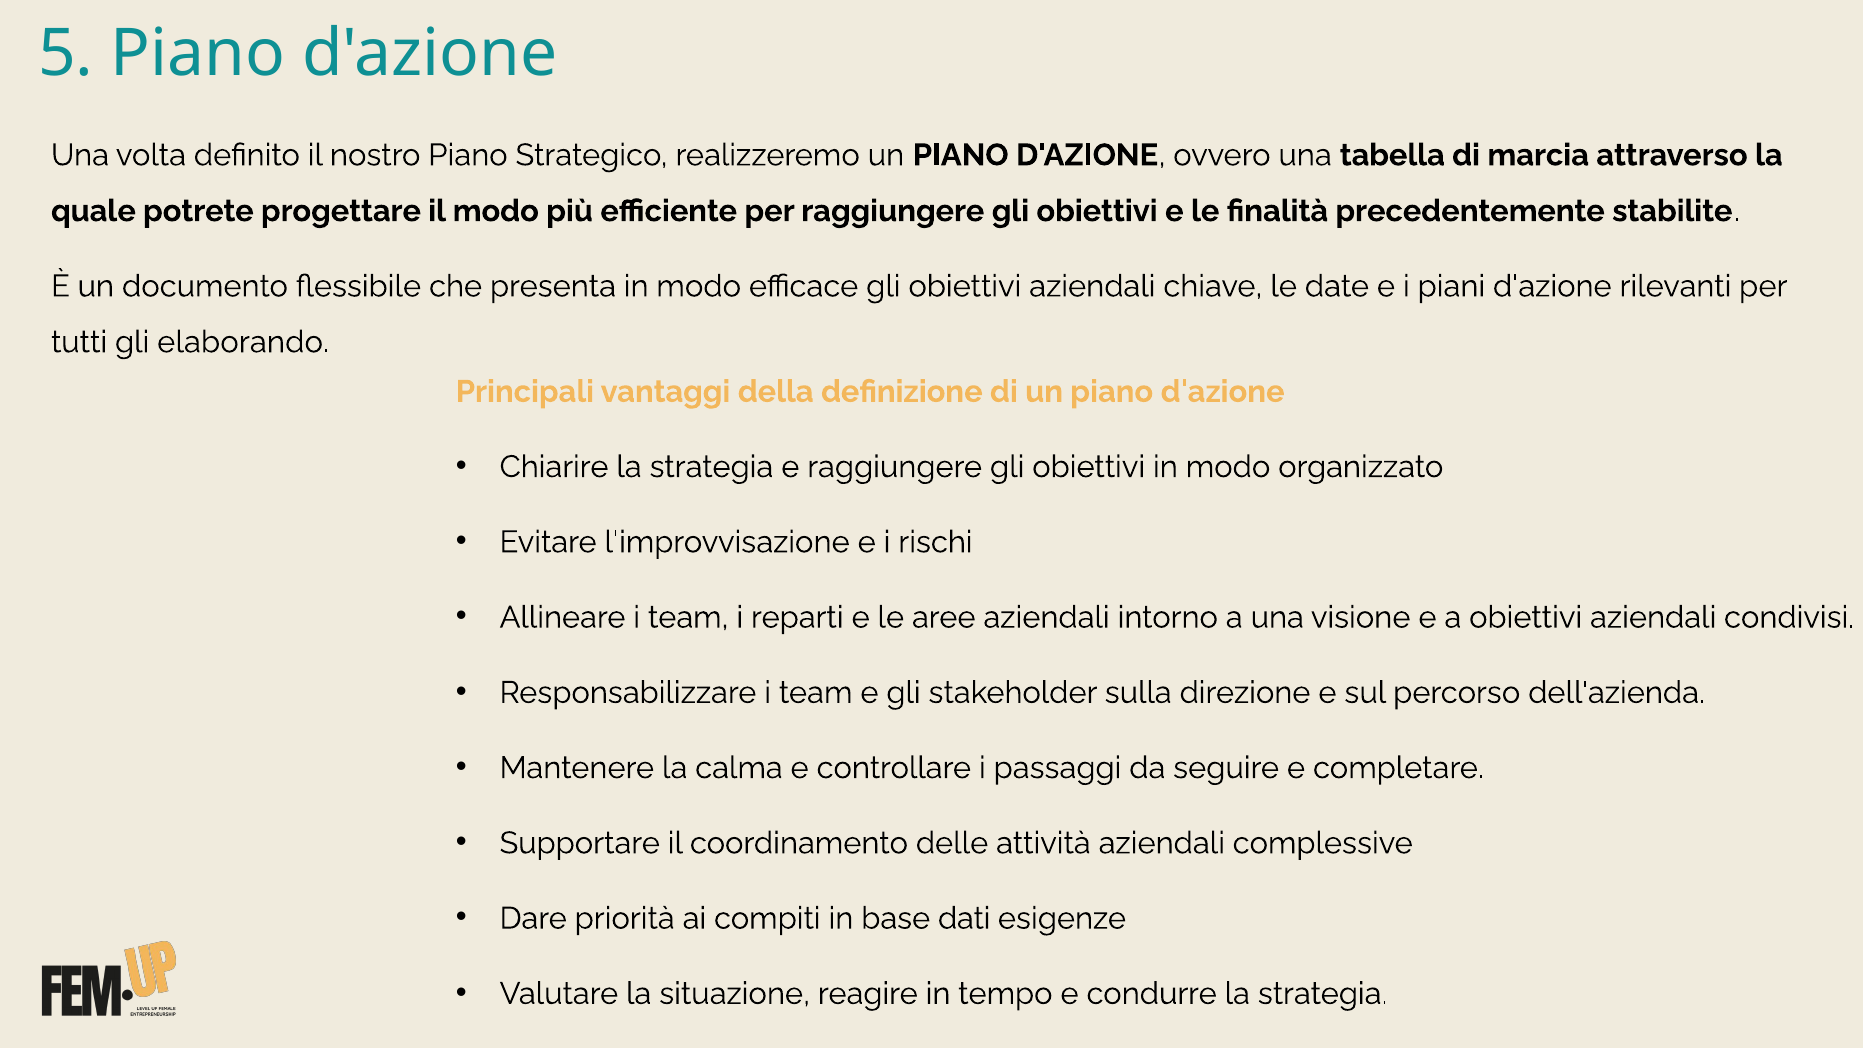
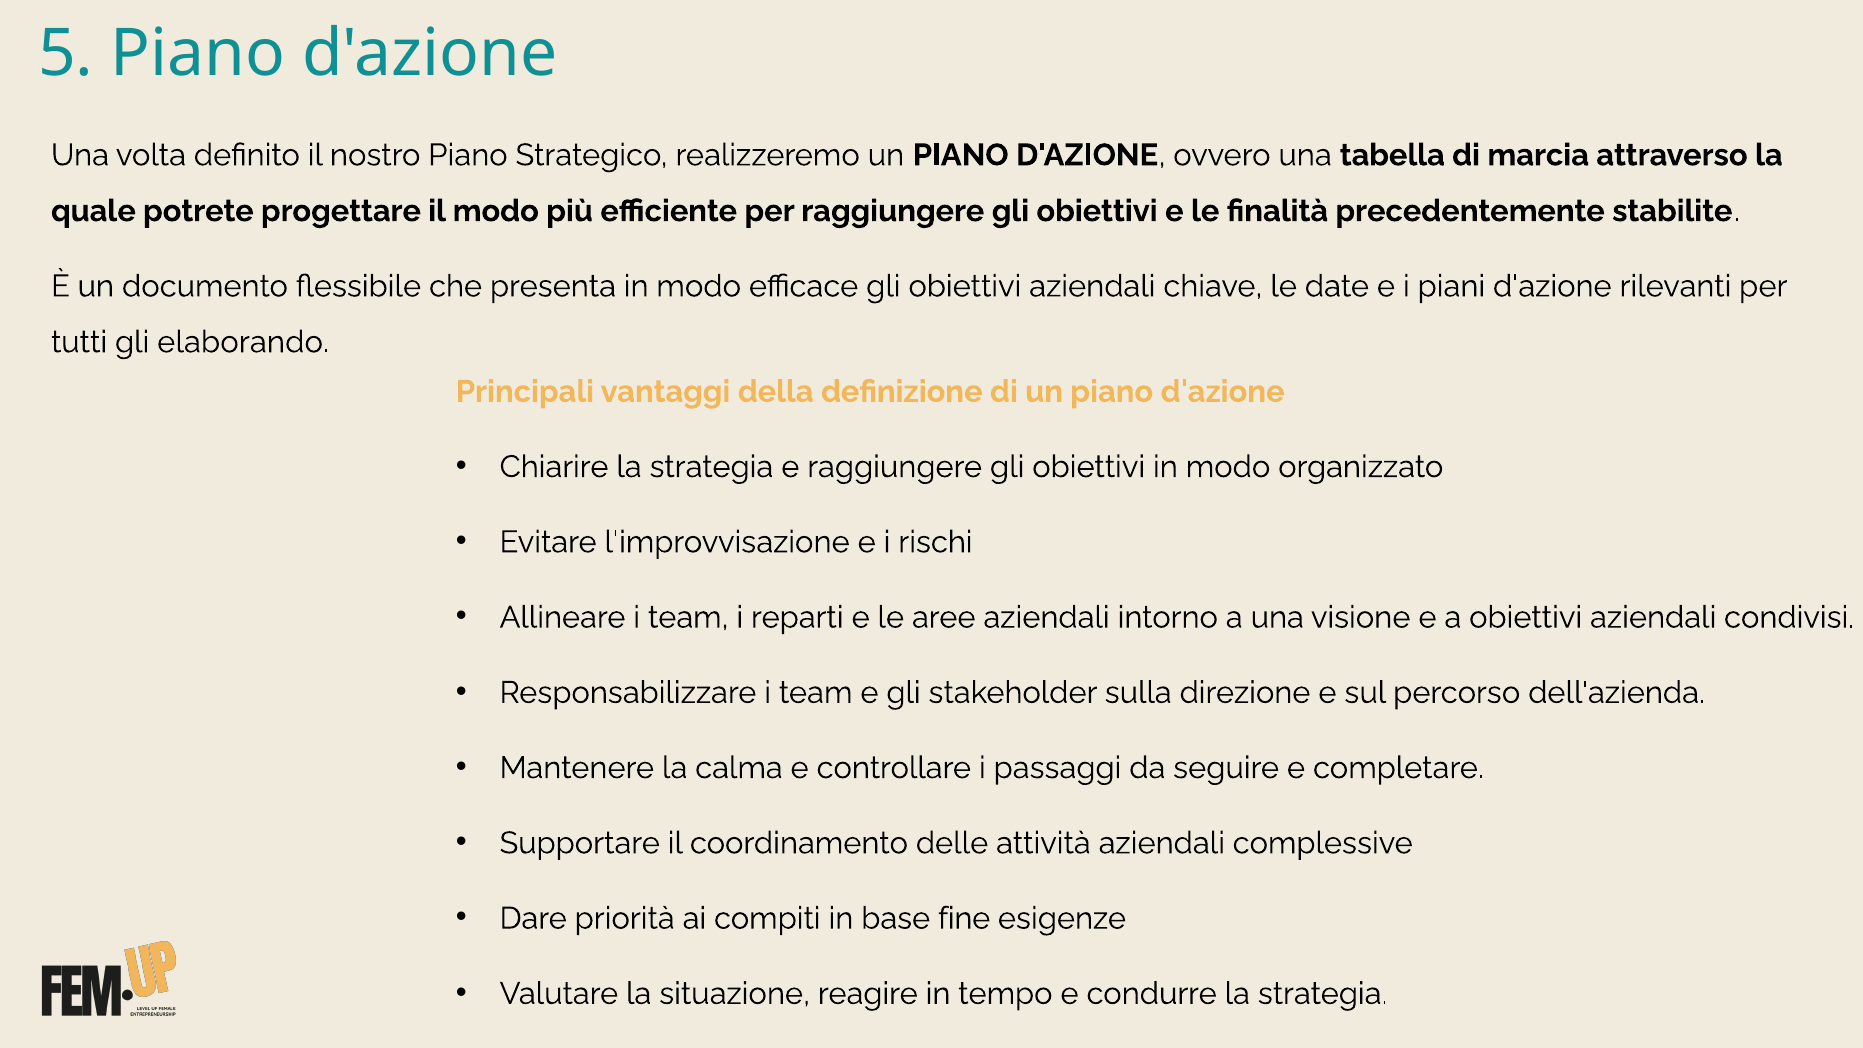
dati: dati -> fine (964, 918)
